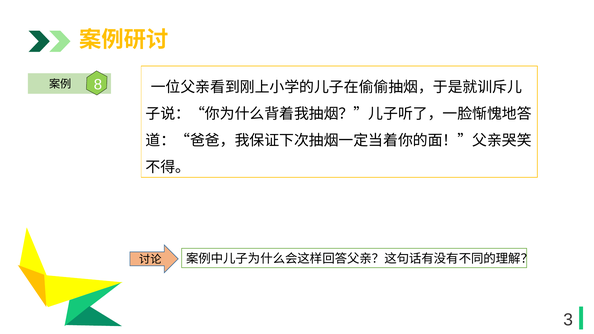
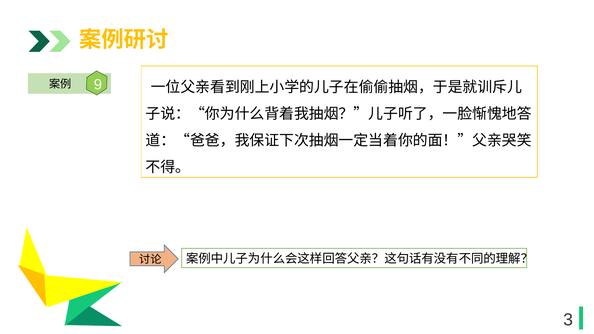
8: 8 -> 9 (98, 85)
